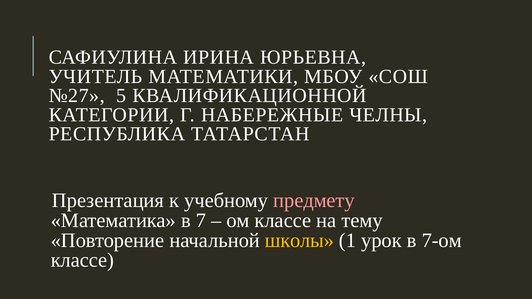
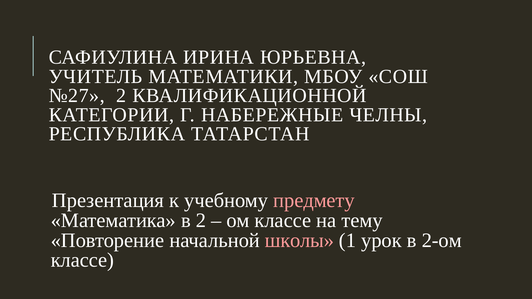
№27 5: 5 -> 2 (121, 96)
в 7: 7 -> 2 (201, 221)
школы colour: yellow -> pink (300, 241)
7-ом: 7-ом -> 2-ом (442, 241)
